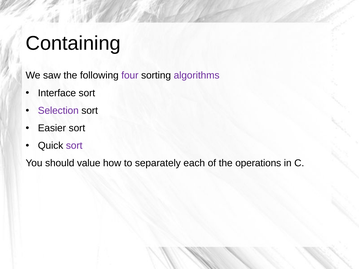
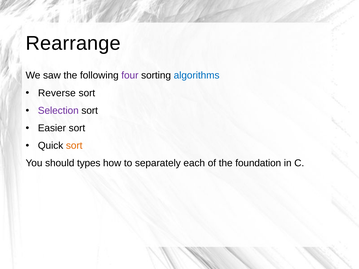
Containing: Containing -> Rearrange (73, 43)
algorithms colour: purple -> blue (197, 76)
Interface: Interface -> Reverse (57, 93)
sort colour: purple -> orange (74, 146)
value: value -> types (89, 163)
operations: operations -> foundation (258, 163)
